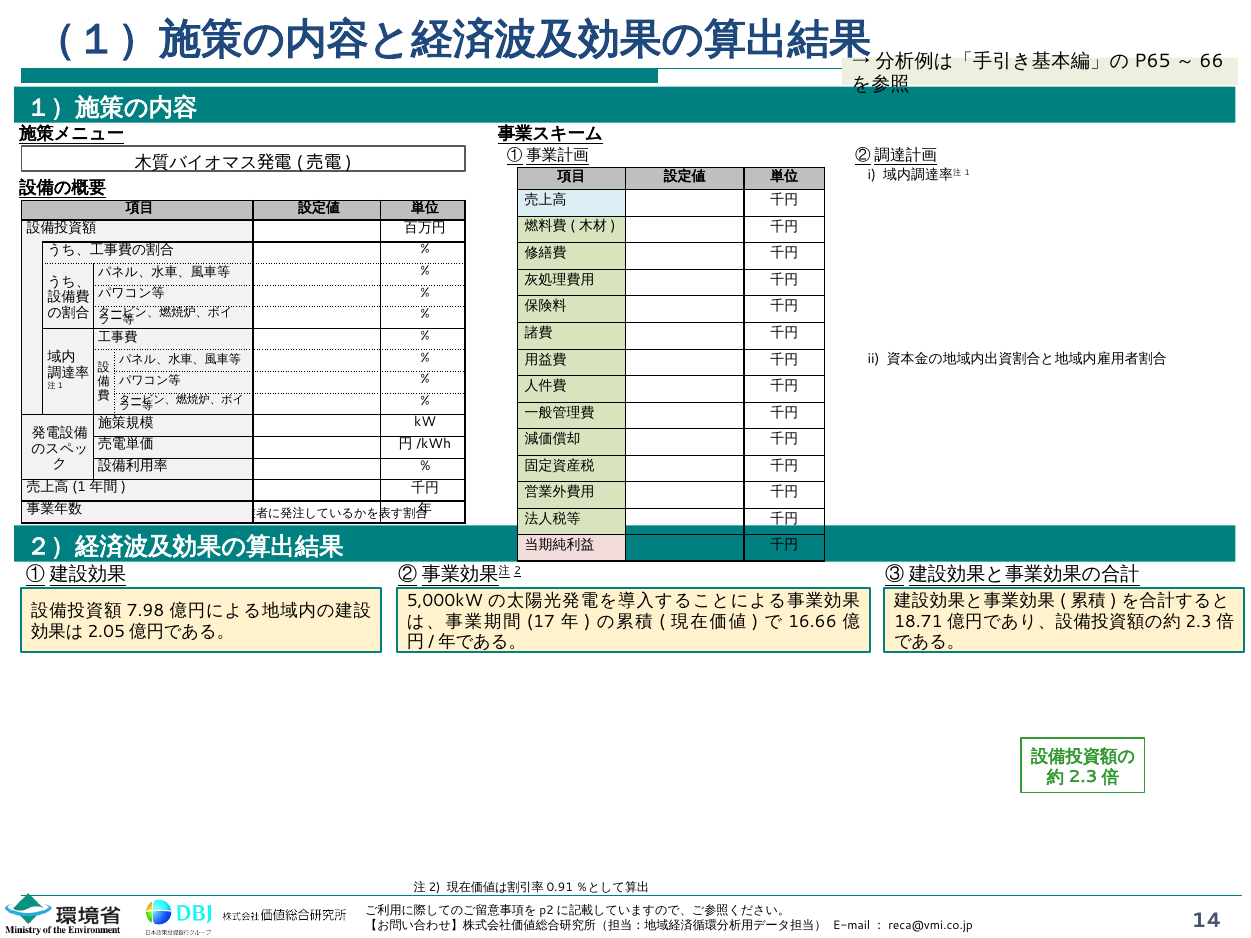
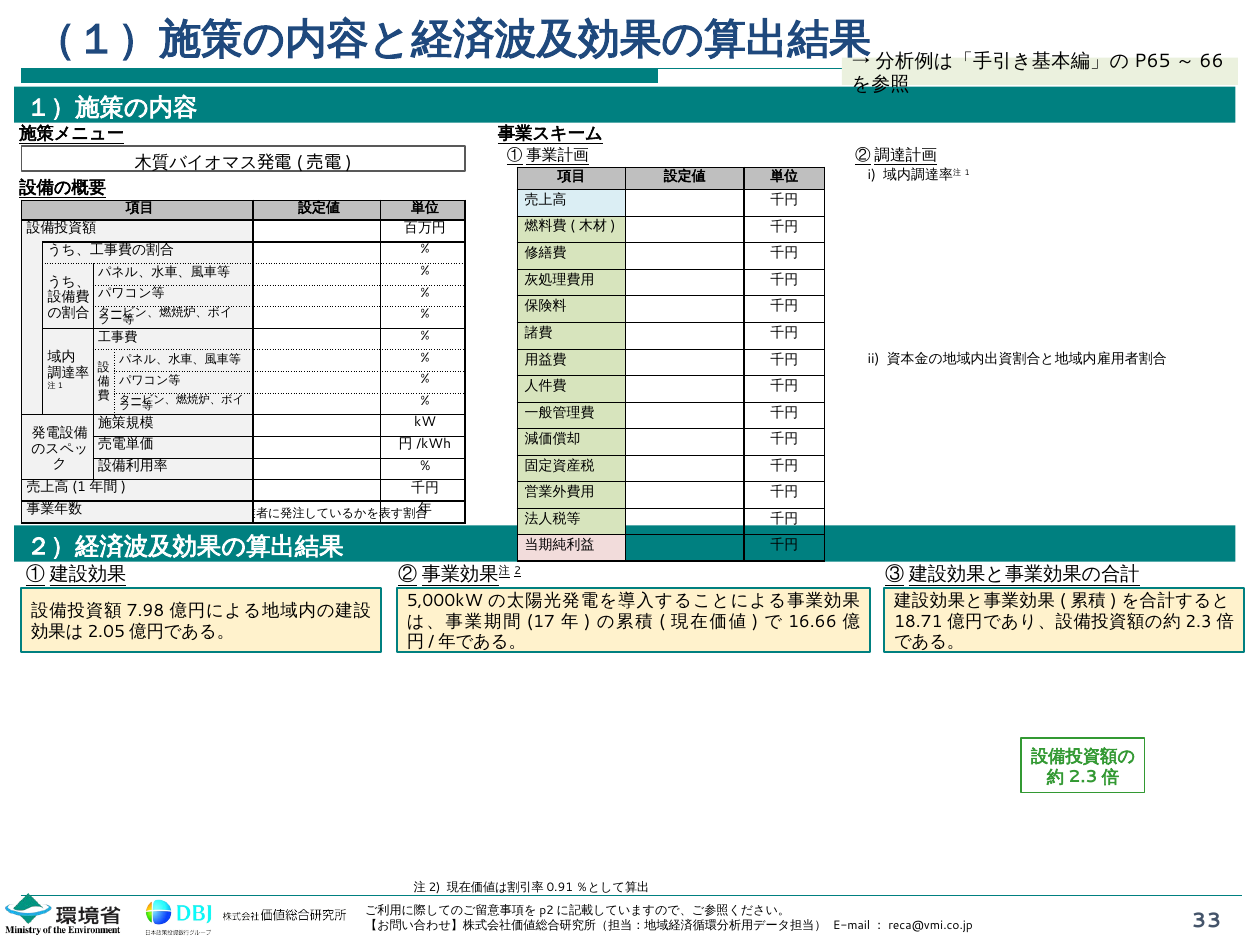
14: 14 -> 33 (1207, 921)
